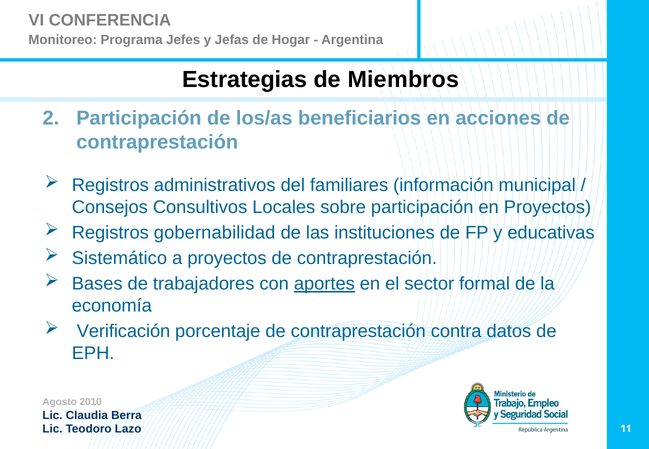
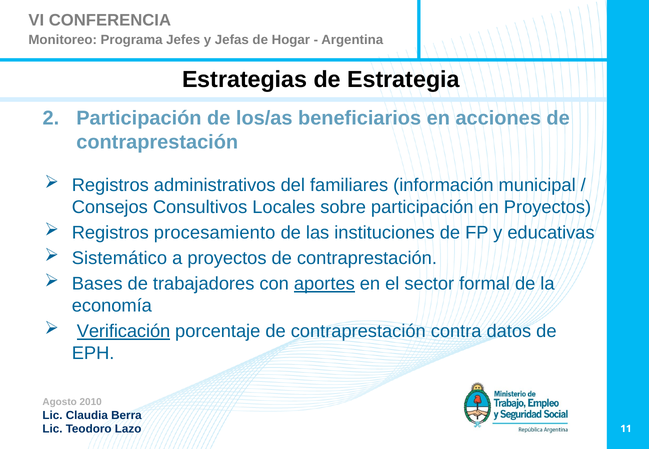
Miembros: Miembros -> Estrategia (403, 79)
gobernabilidad: gobernabilidad -> procesamiento (215, 233)
Verificación underline: none -> present (124, 332)
